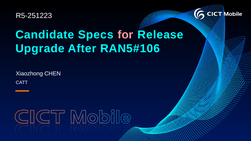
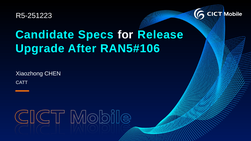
for colour: pink -> white (125, 35)
